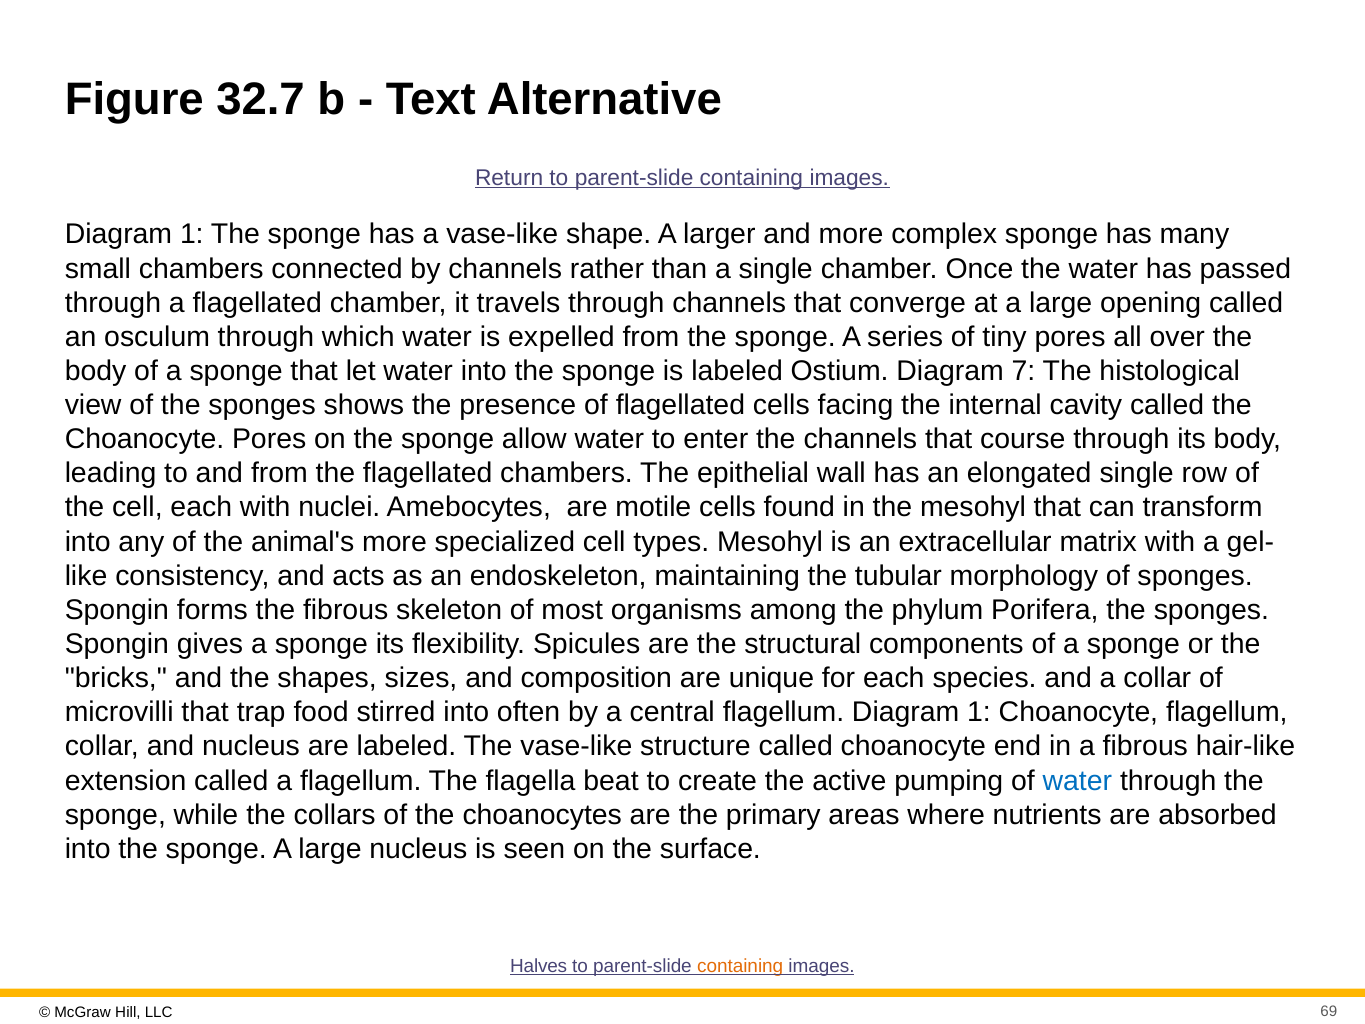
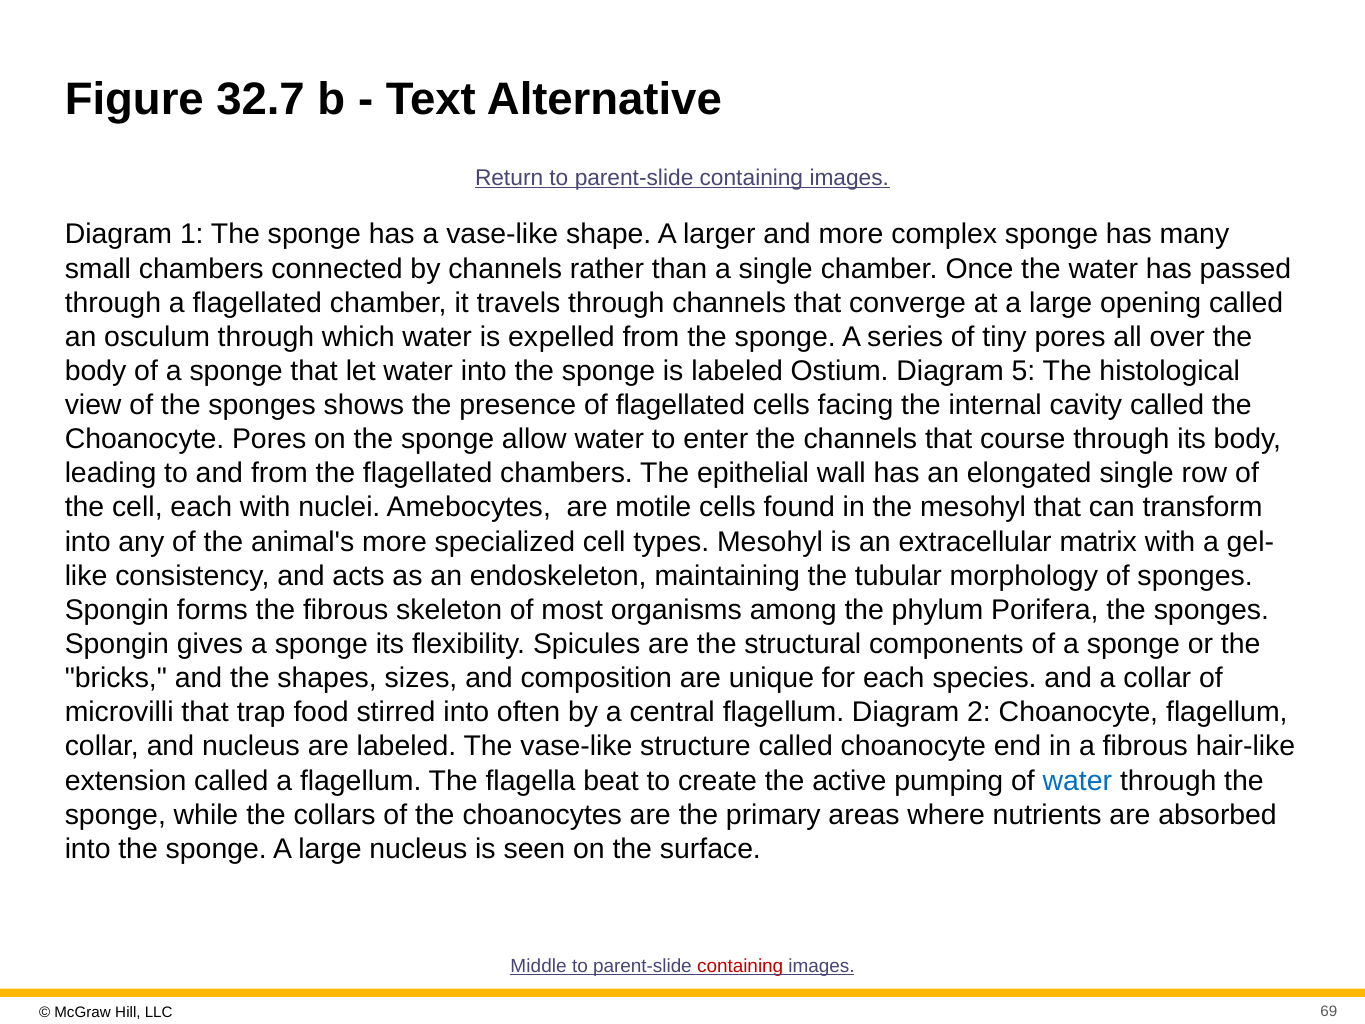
7: 7 -> 5 (1024, 371)
flagellum Diagram 1: 1 -> 2 (979, 712)
Halves: Halves -> Middle (539, 966)
containing colour: orange -> red (740, 966)
